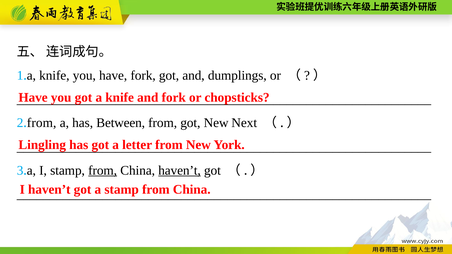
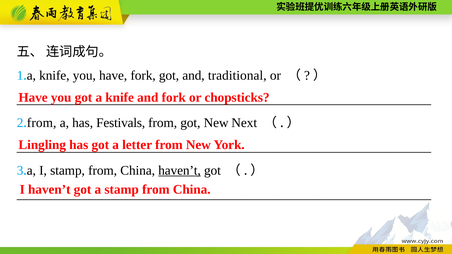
dumplings: dumplings -> traditional (237, 76)
Between: Between -> Festivals (121, 123)
from underline: present -> none (103, 171)
